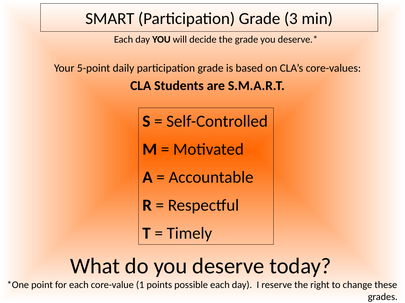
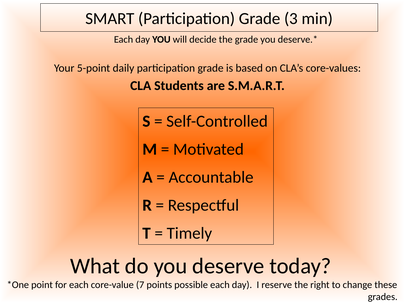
1: 1 -> 7 (140, 286)
